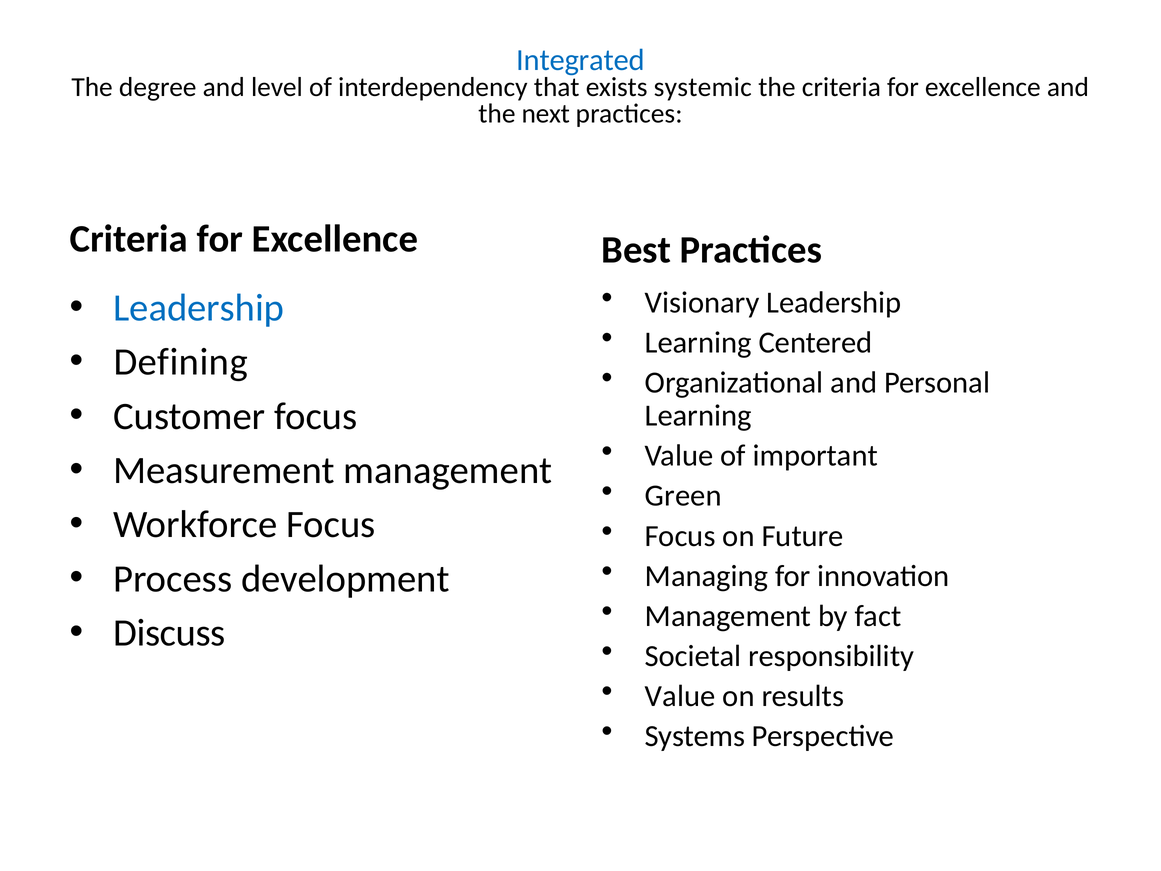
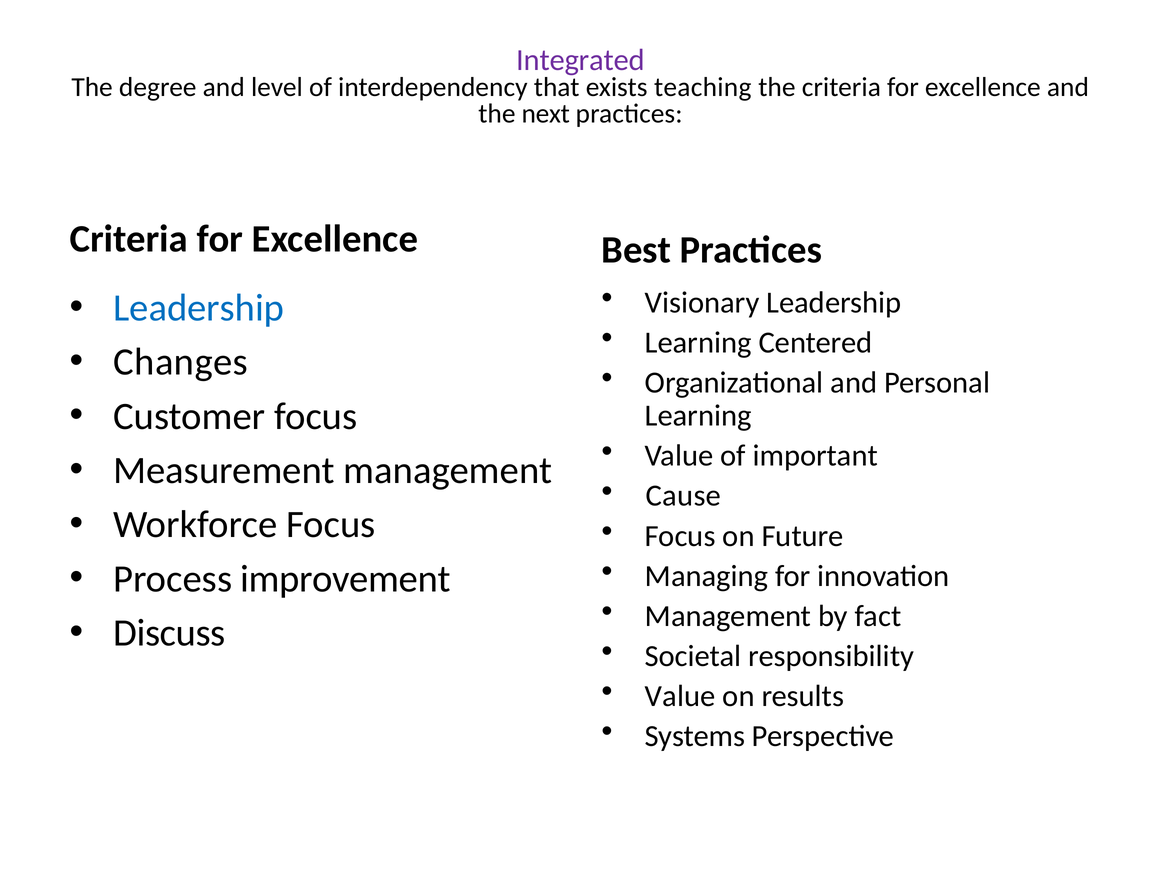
Integrated colour: blue -> purple (581, 60)
systemic: systemic -> teaching (703, 87)
Defining: Defining -> Changes (181, 362)
Green: Green -> Cause (683, 496)
development: development -> improvement (345, 579)
